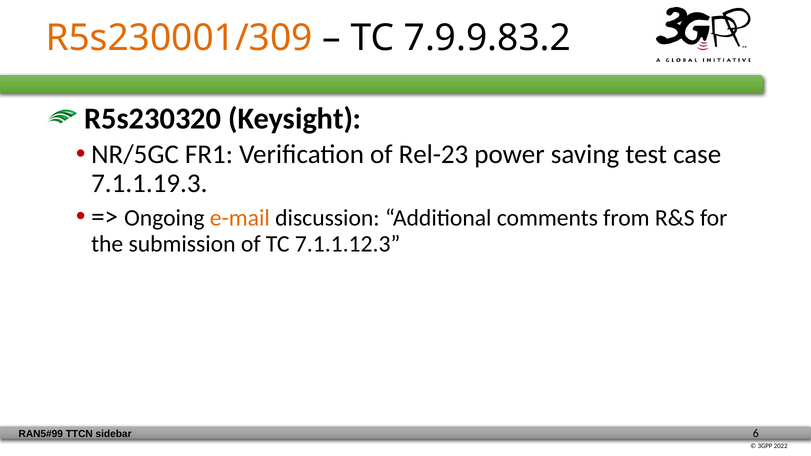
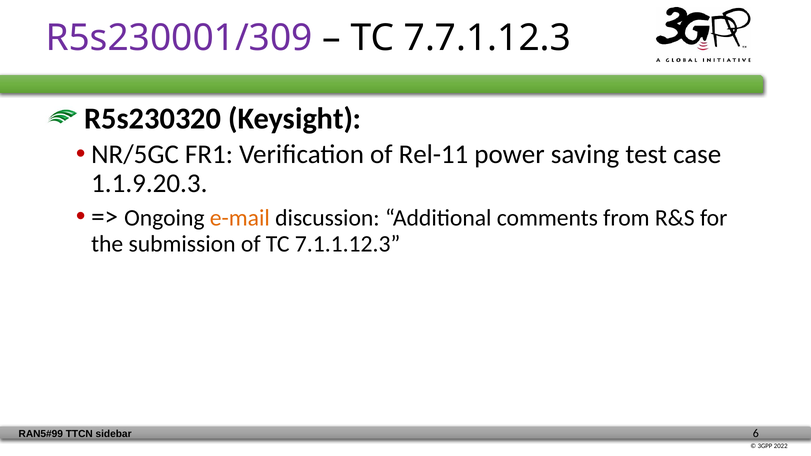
R5s230001/309 colour: orange -> purple (179, 38)
7.9.9.83.2: 7.9.9.83.2 -> 7.7.1.12.3 (487, 38)
Rel-23: Rel-23 -> Rel-11 (433, 154)
7.1.1.19.3: 7.1.1.19.3 -> 1.1.9.20.3 (149, 183)
